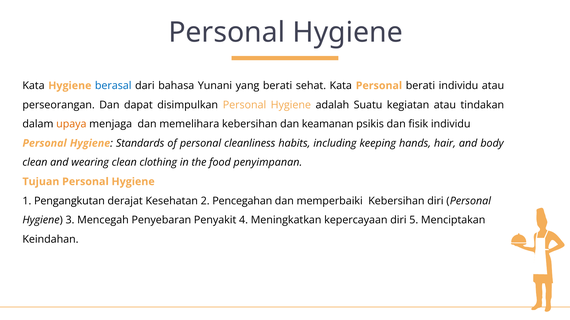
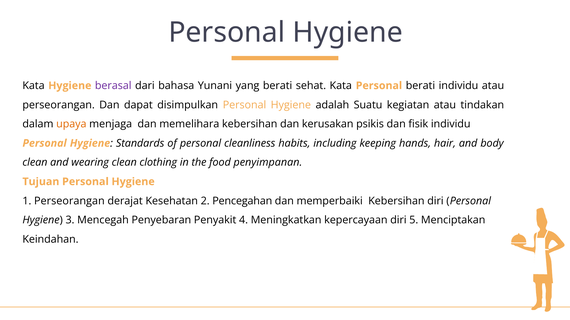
berasal colour: blue -> purple (113, 86)
keamanan: keamanan -> kerusakan (328, 124)
1 Pengangkutan: Pengangkutan -> Perseorangan (69, 201)
